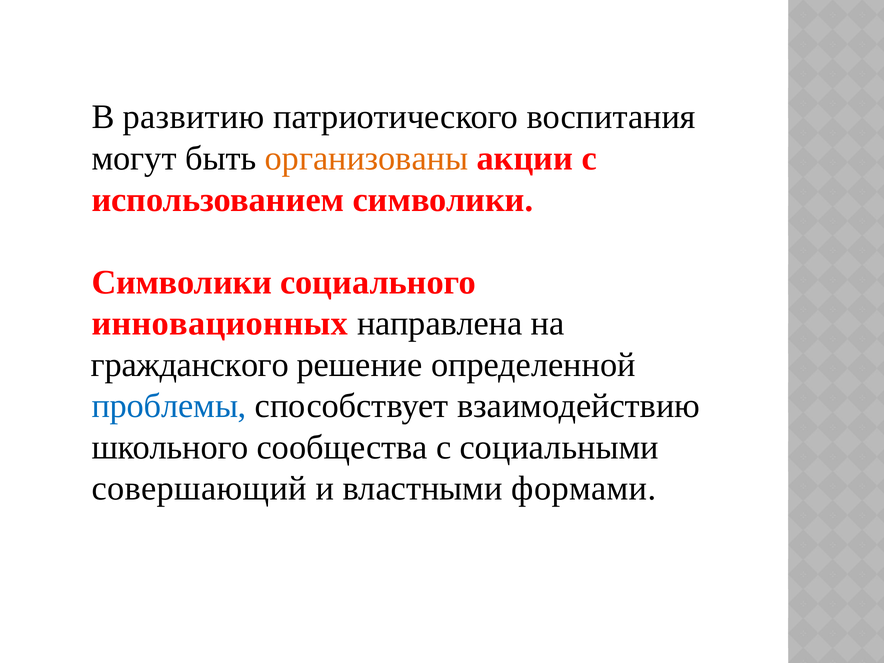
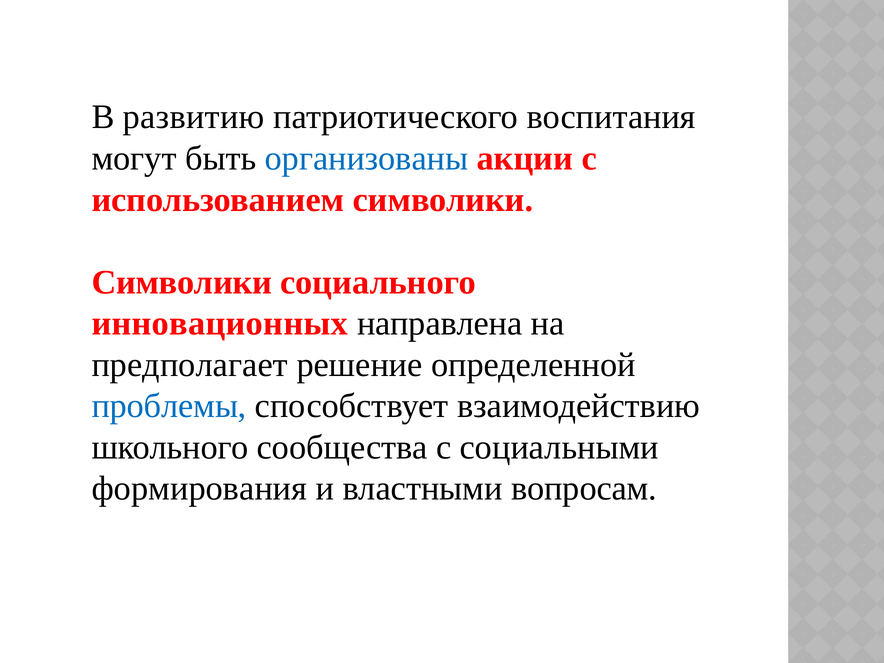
организованы colour: orange -> blue (366, 158)
гражданского: гражданского -> предполагает (190, 365)
совершающий: совершающий -> формирования (199, 489)
формами: формами -> вопросам (584, 489)
